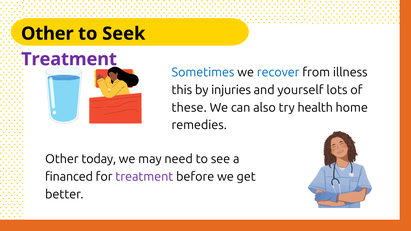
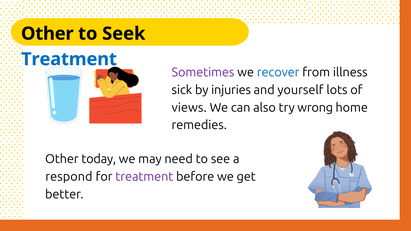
Treatment colour: purple -> blue (69, 59)
Sometimes colour: blue -> purple (203, 73)
this: this -> sick (182, 90)
these: these -> views (189, 108)
health: health -> wrong (315, 108)
financed: financed -> respond (69, 177)
